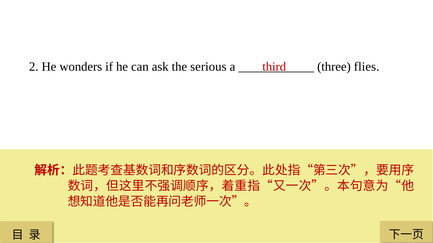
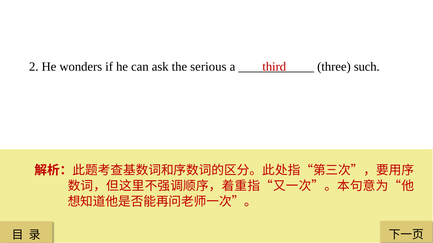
flies: flies -> such (367, 67)
